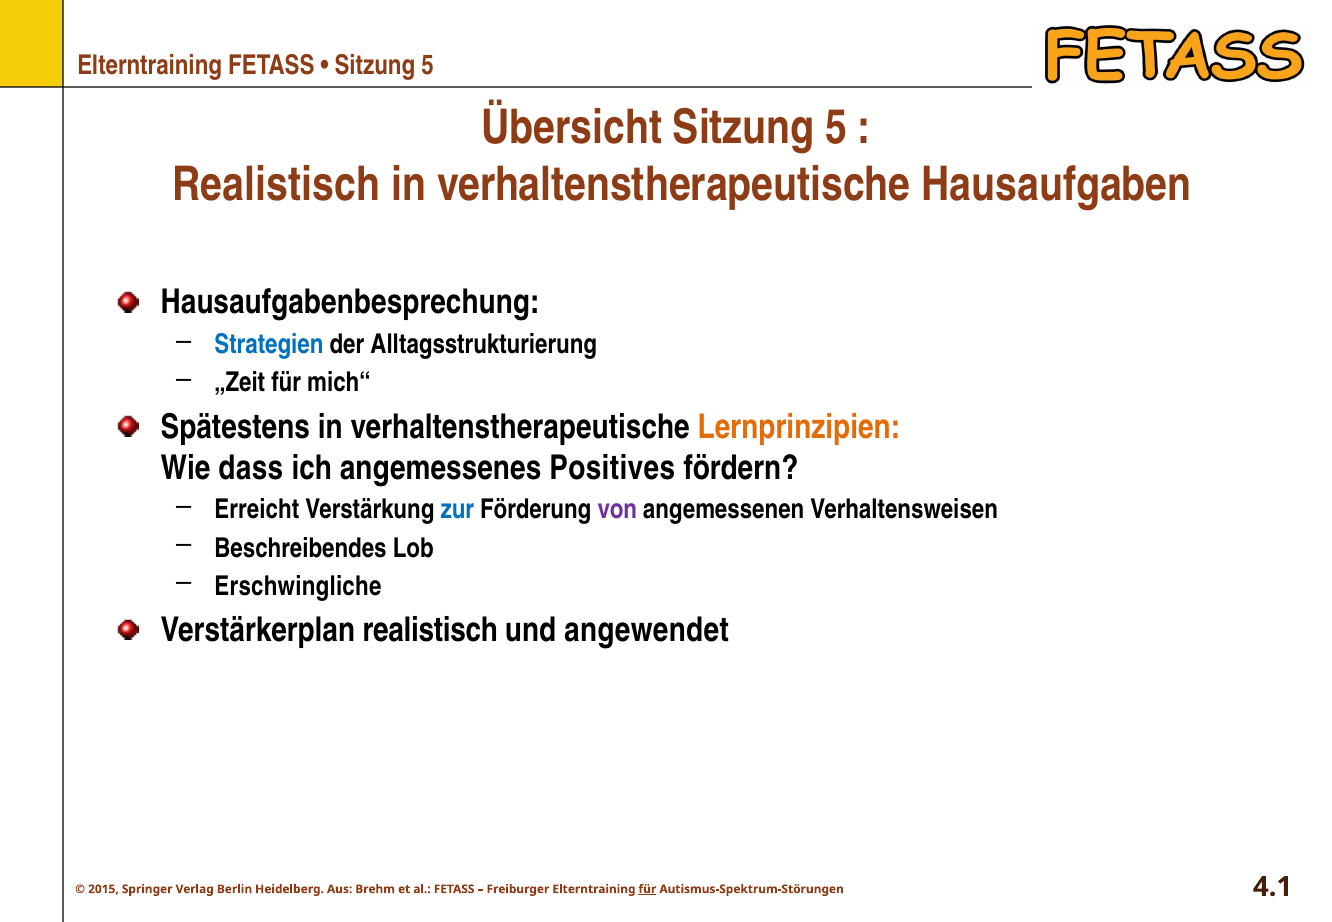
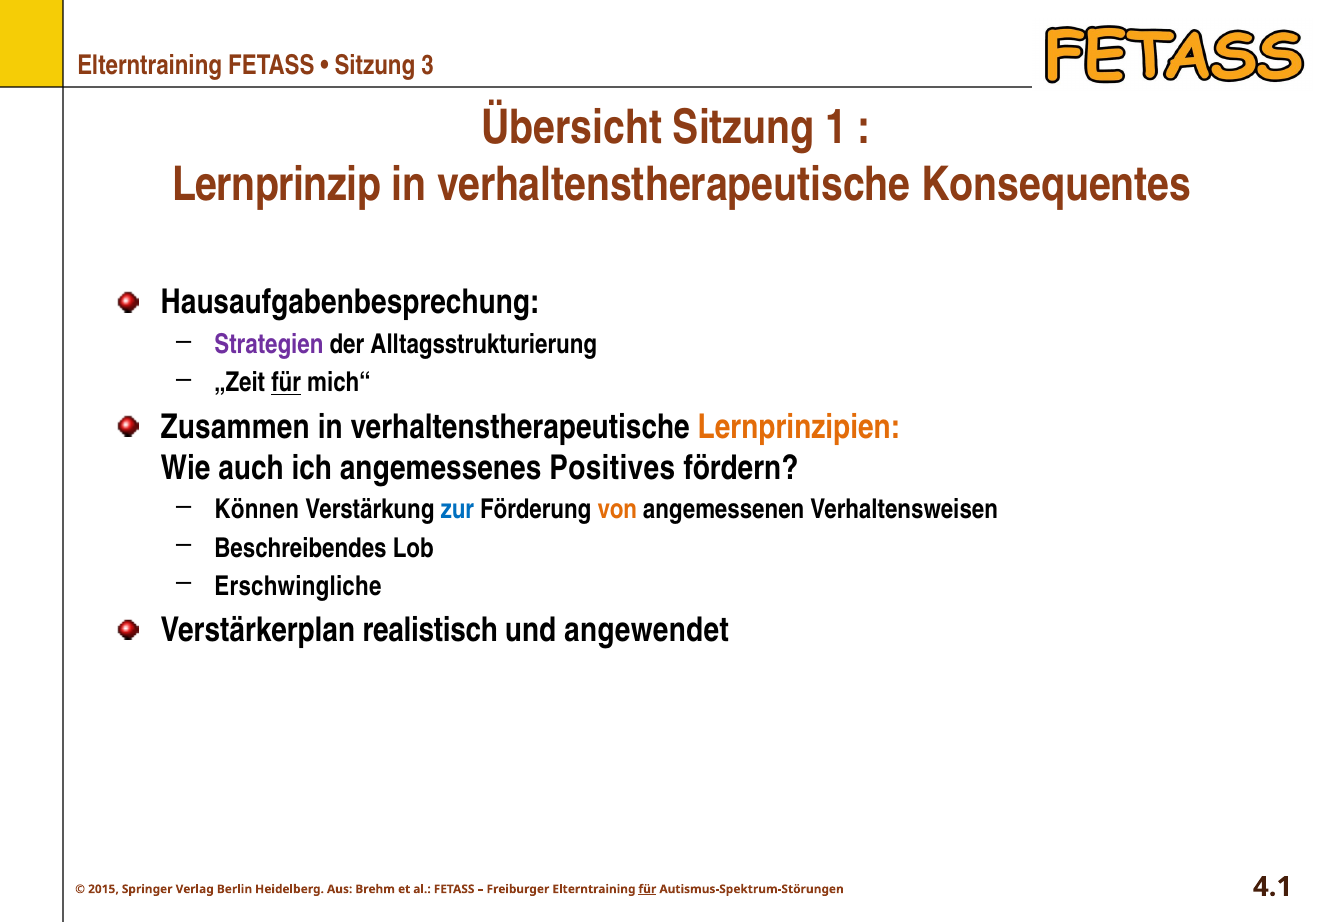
5: 5 -> 3 (428, 66)
Übersicht Sitzung 5: 5 -> 1 (836, 128)
Realistisch: Realistisch -> Lernprinzip (277, 185)
Hausaufgaben: Hausaufgaben -> Konsequentes (1057, 185)
Strategien colour: blue -> purple (269, 345)
für underline: none -> present (286, 383)
Spätestens: Spätestens -> Zusammen (235, 427)
dass: dass -> auch (251, 468)
Erreicht: Erreicht -> Können (257, 510)
von colour: purple -> orange (617, 510)
